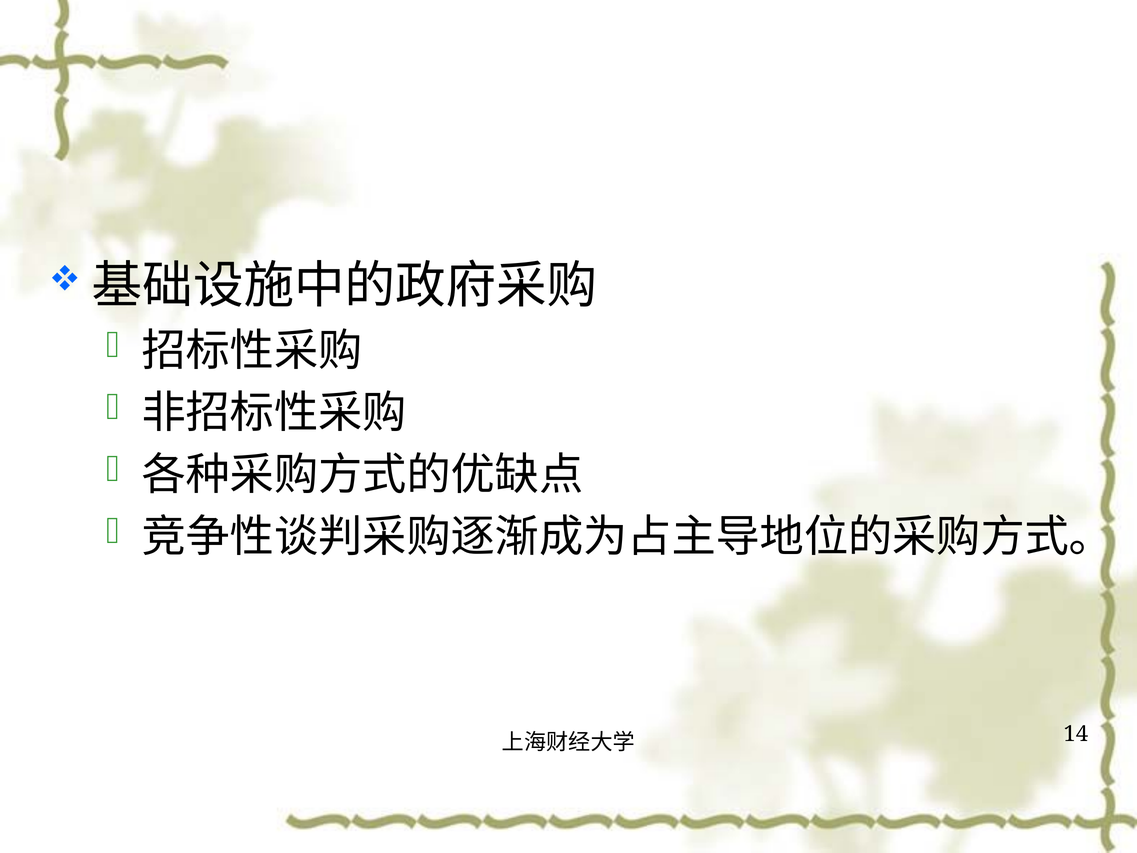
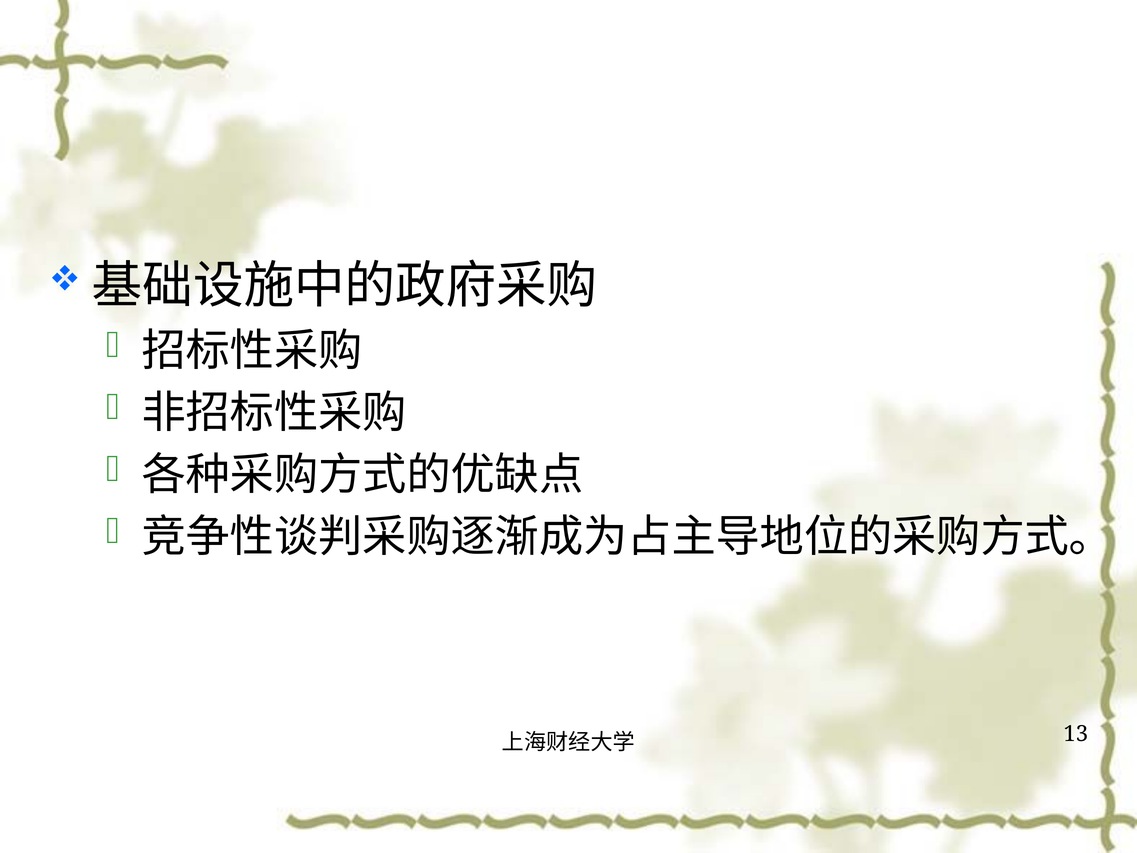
14: 14 -> 13 (1076, 733)
